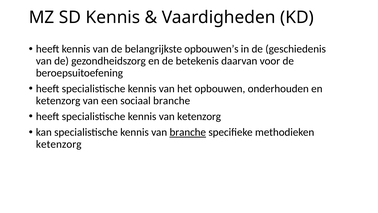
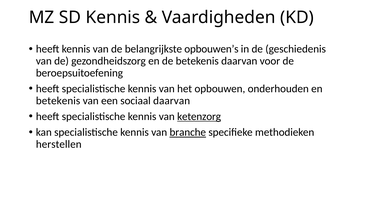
ketenzorg: ketenzorg -> betekenis (58, 100)
sociaal branche: branche -> daarvan (172, 100)
ketenzorg underline: none -> present (199, 116)
ketenzorg: ketenzorg -> herstellen (59, 144)
